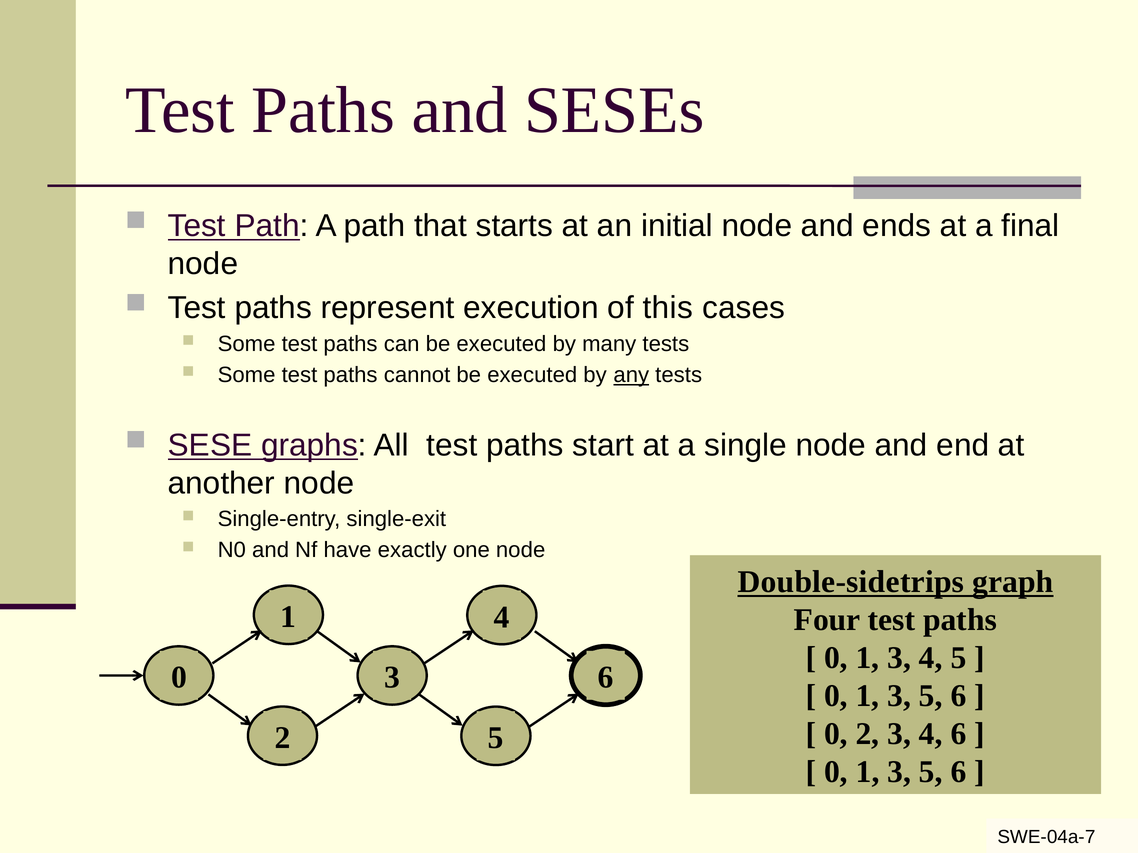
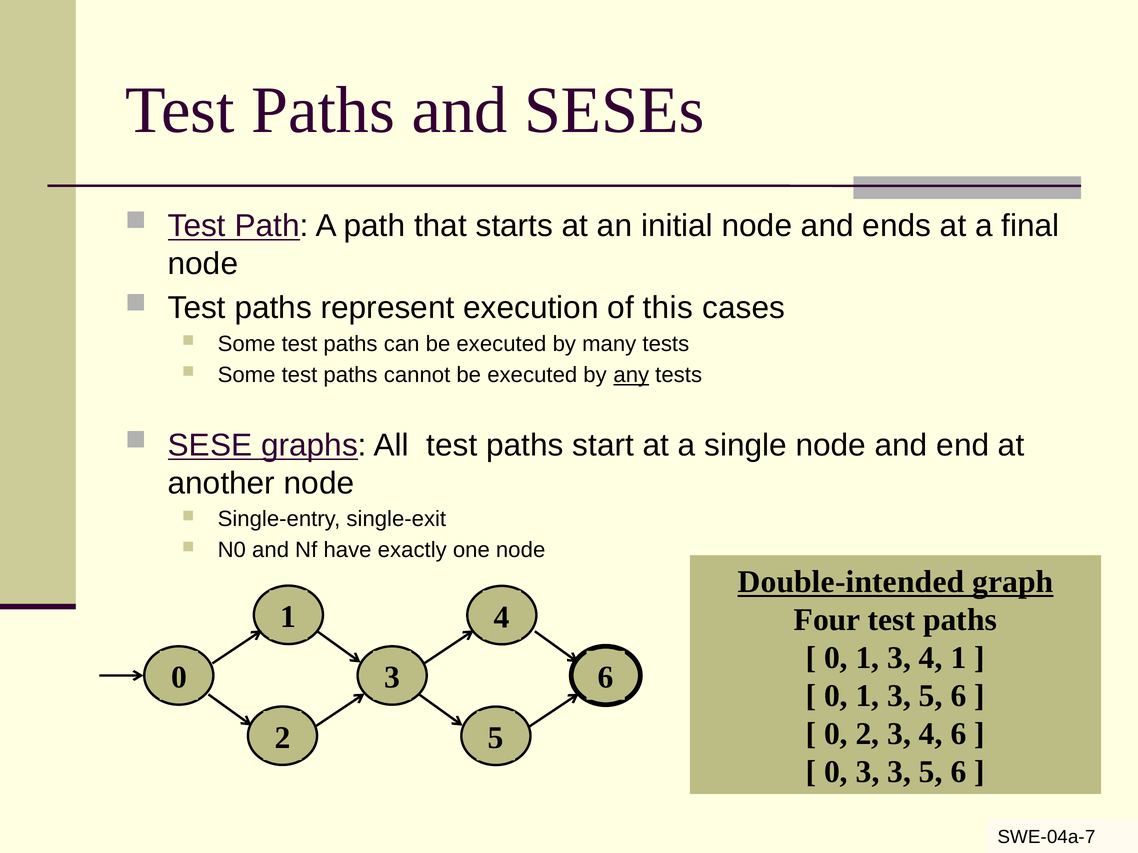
Double-sidetrips: Double-sidetrips -> Double-intended (851, 582)
4 5: 5 -> 1 (958, 658)
1: 1 -> 3 (868, 772)
